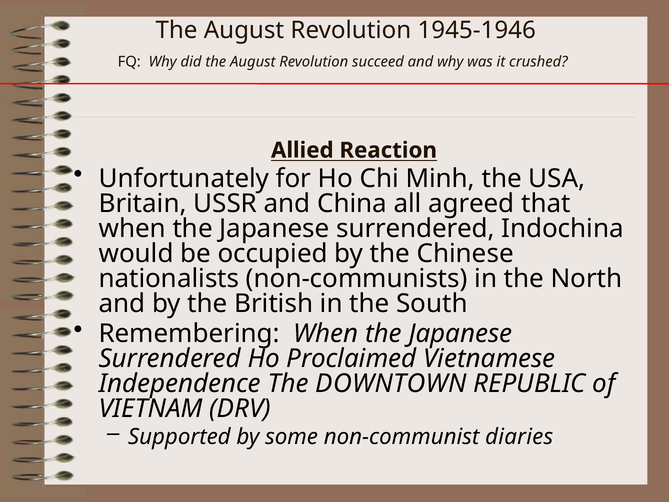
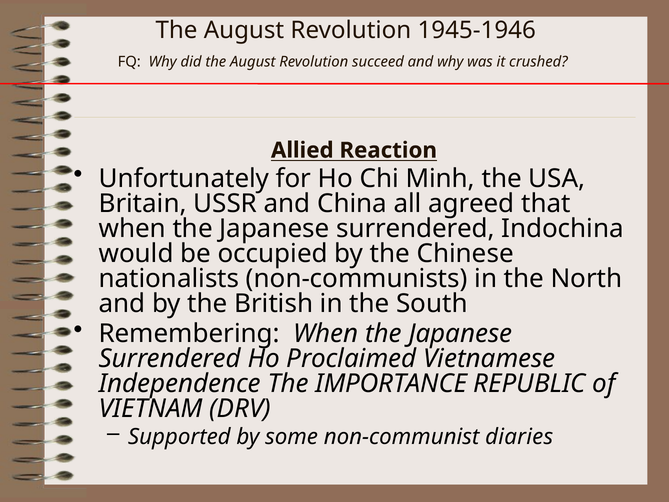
DOWNTOWN: DOWNTOWN -> IMPORTANCE (391, 384)
